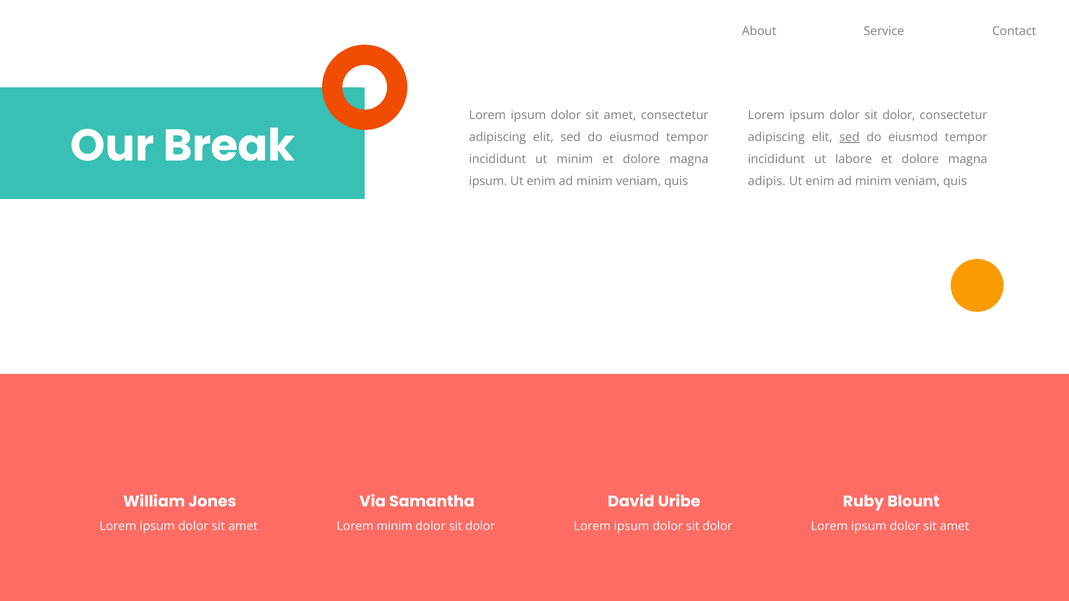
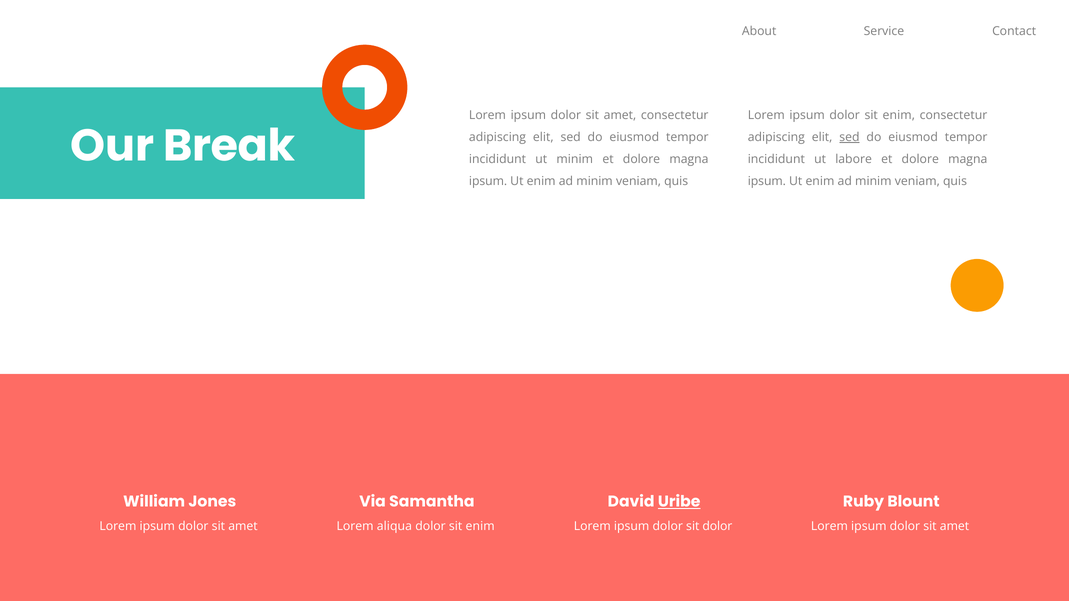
dolor: dolor -> enim (899, 115)
adipis: adipis -> ipsum (767, 181)
Uribe underline: none -> present (679, 502)
Lorem minim: minim -> aliqua (394, 526)
dolor: dolor -> enim (480, 526)
